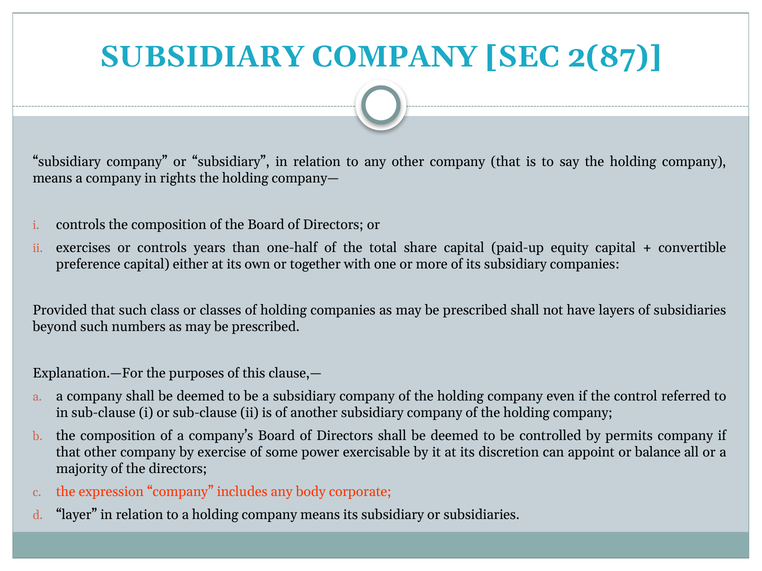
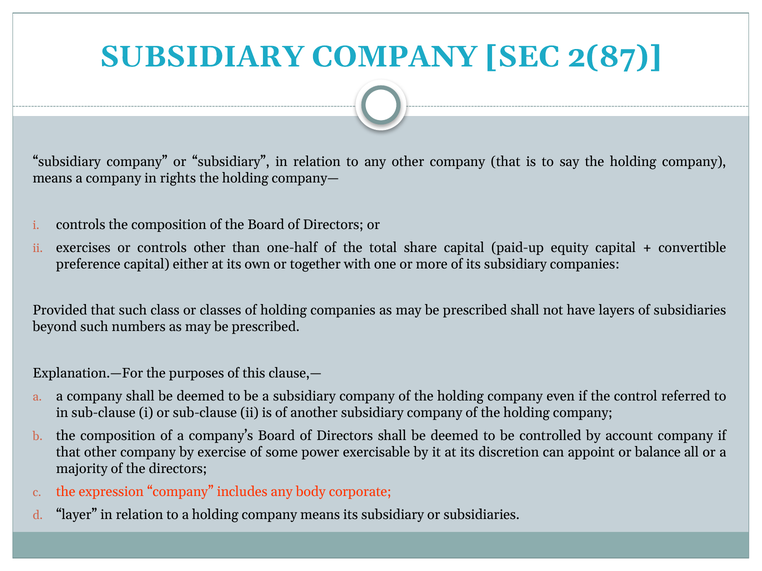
controls years: years -> other (210, 248)
permits: permits -> account (629, 436)
